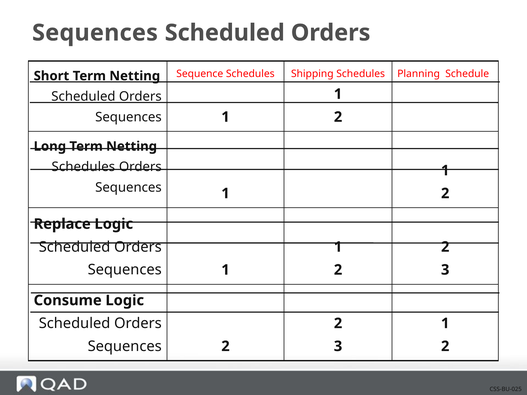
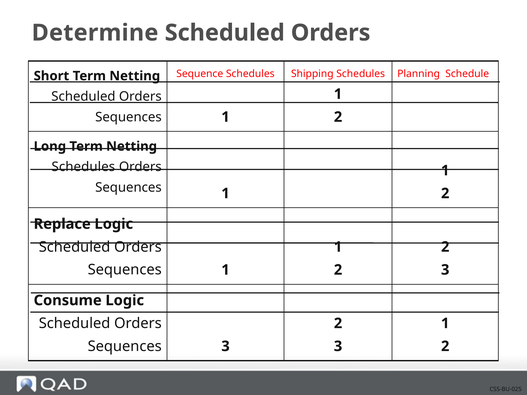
Sequences: Sequences -> Determine (95, 33)
Sequences 2: 2 -> 3 (226, 346)
